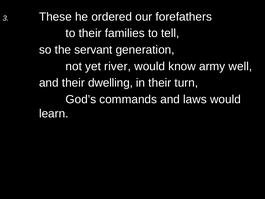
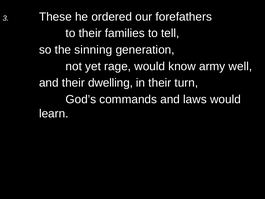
servant: servant -> sinning (93, 50)
river: river -> rage (118, 66)
